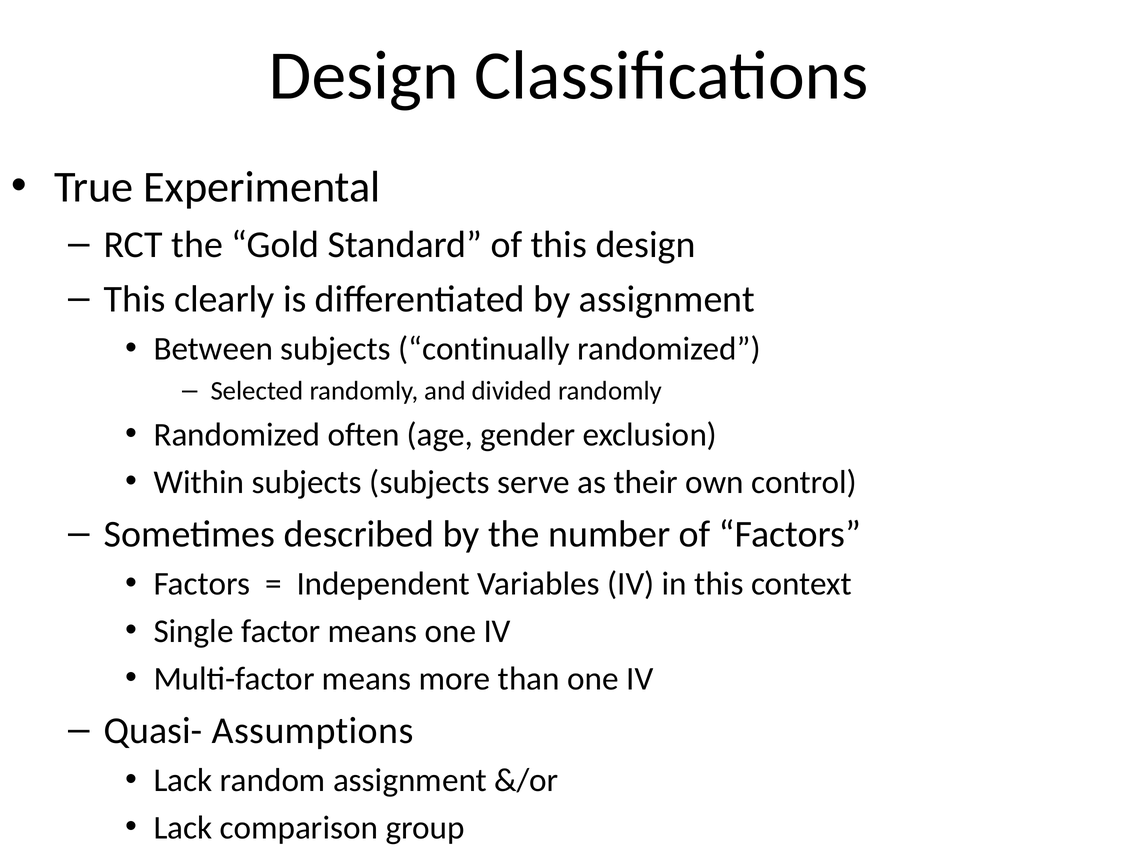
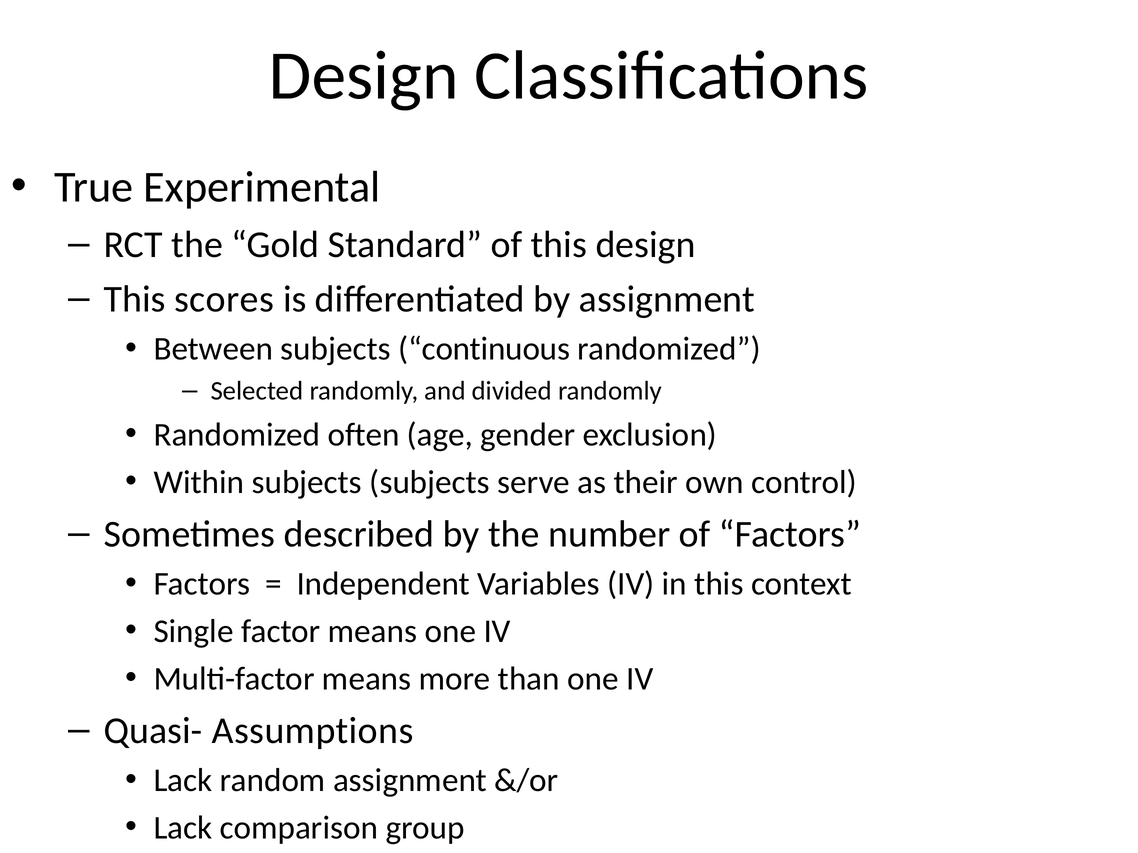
clearly: clearly -> scores (224, 299)
continually: continually -> continuous (484, 349)
